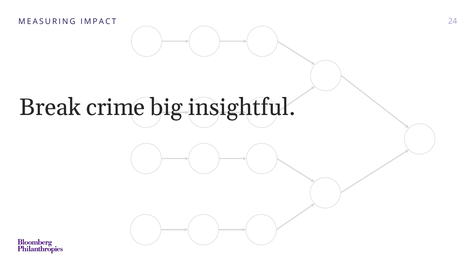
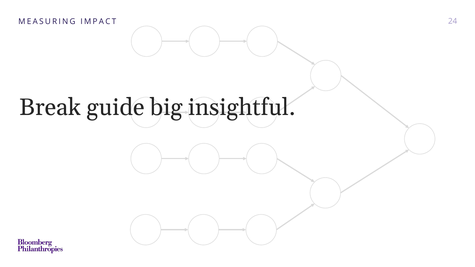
crime: crime -> guide (116, 108)
